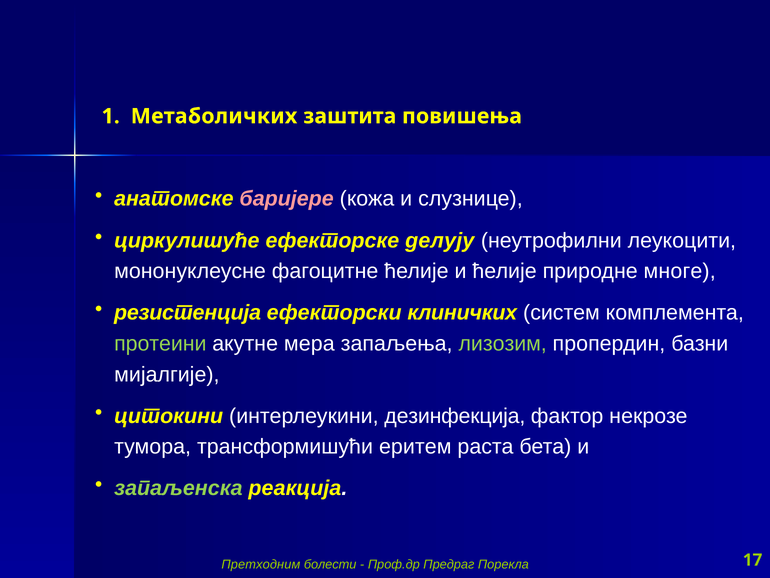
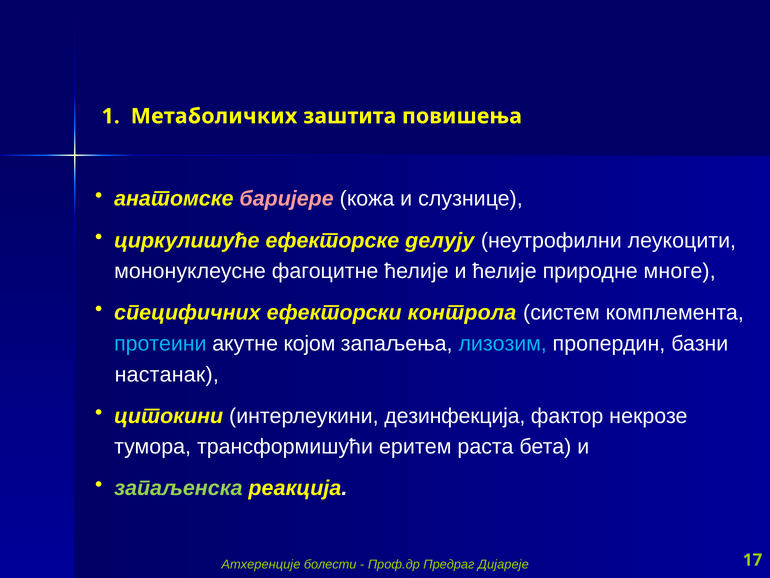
резистенција: резистенција -> специфичних (187, 313)
клиничких: клиничких -> контрола (462, 313)
протеини colour: light green -> light blue (160, 343)
мера: мера -> којом (309, 343)
лизозим colour: light green -> light blue (503, 343)
мијалгије: мијалгије -> настанак (167, 374)
Претходним: Претходним -> Атхеренције (261, 564)
Порекла: Порекла -> Дијареје (503, 564)
